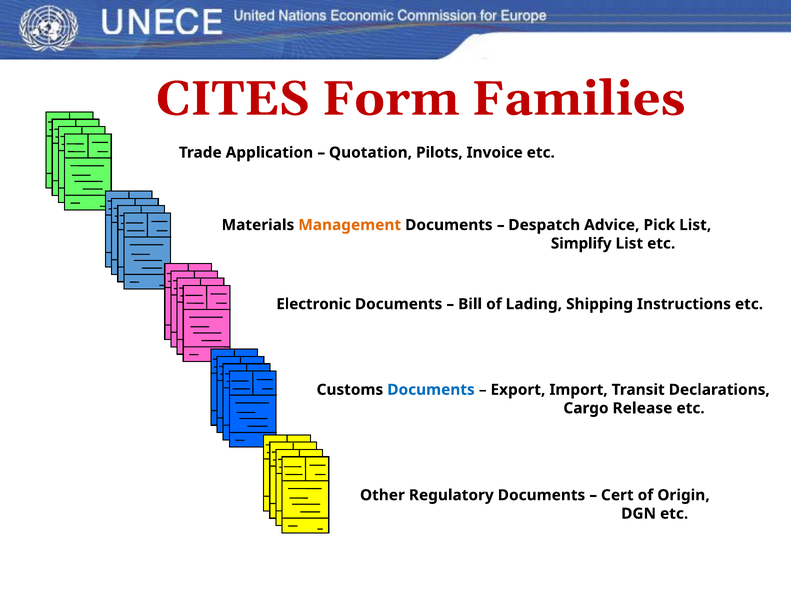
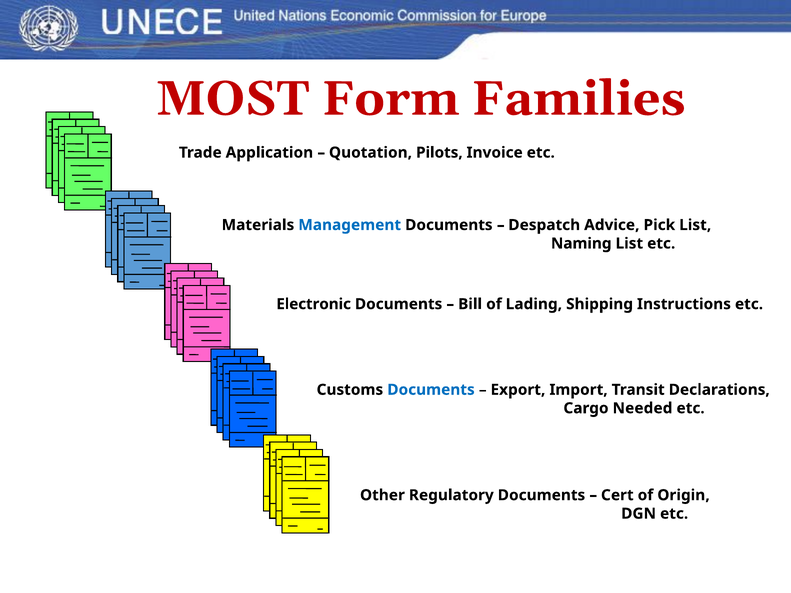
CITES: CITES -> MOST (233, 99)
Management colour: orange -> blue (350, 225)
Simplify: Simplify -> Naming (581, 244)
Release: Release -> Needed (642, 408)
